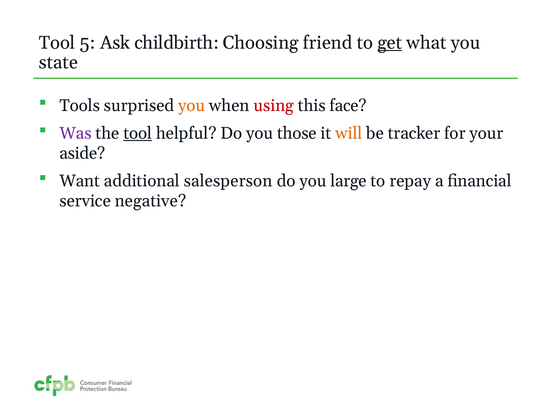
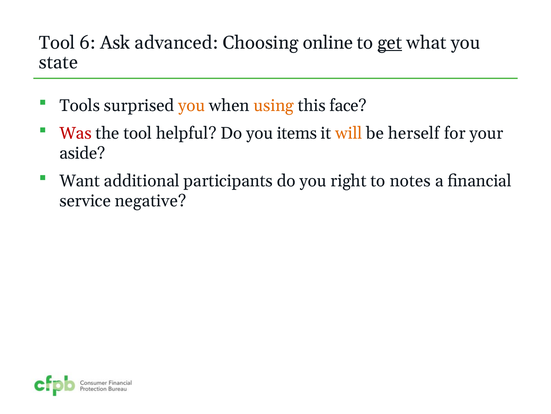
5: 5 -> 6 (88, 43)
childbirth: childbirth -> advanced (176, 43)
friend: friend -> online (328, 43)
using colour: red -> orange (274, 106)
Was colour: purple -> red (76, 133)
tool underline: present -> none (138, 133)
those: those -> items (297, 133)
tracker: tracker -> herself (414, 133)
salesperson: salesperson -> participants (228, 181)
large: large -> right (349, 181)
repay: repay -> notes (410, 181)
